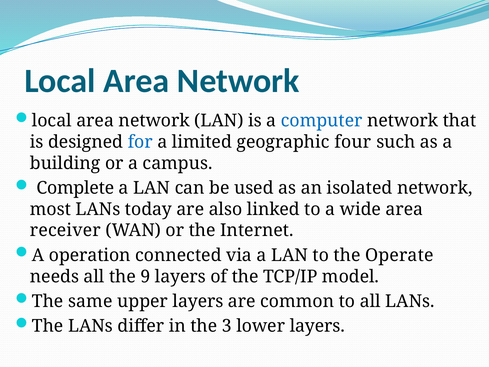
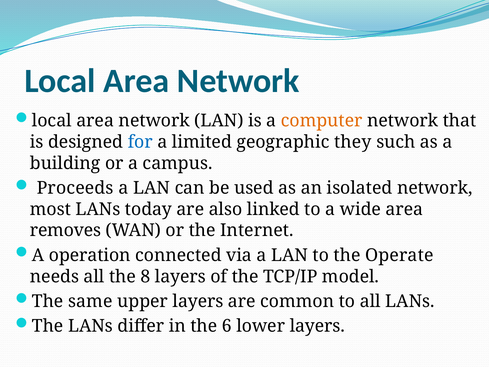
computer colour: blue -> orange (322, 121)
four: four -> they (353, 142)
Complete: Complete -> Proceeds (75, 188)
receiver: receiver -> removes (66, 230)
9: 9 -> 8 (145, 276)
3: 3 -> 6 (227, 326)
